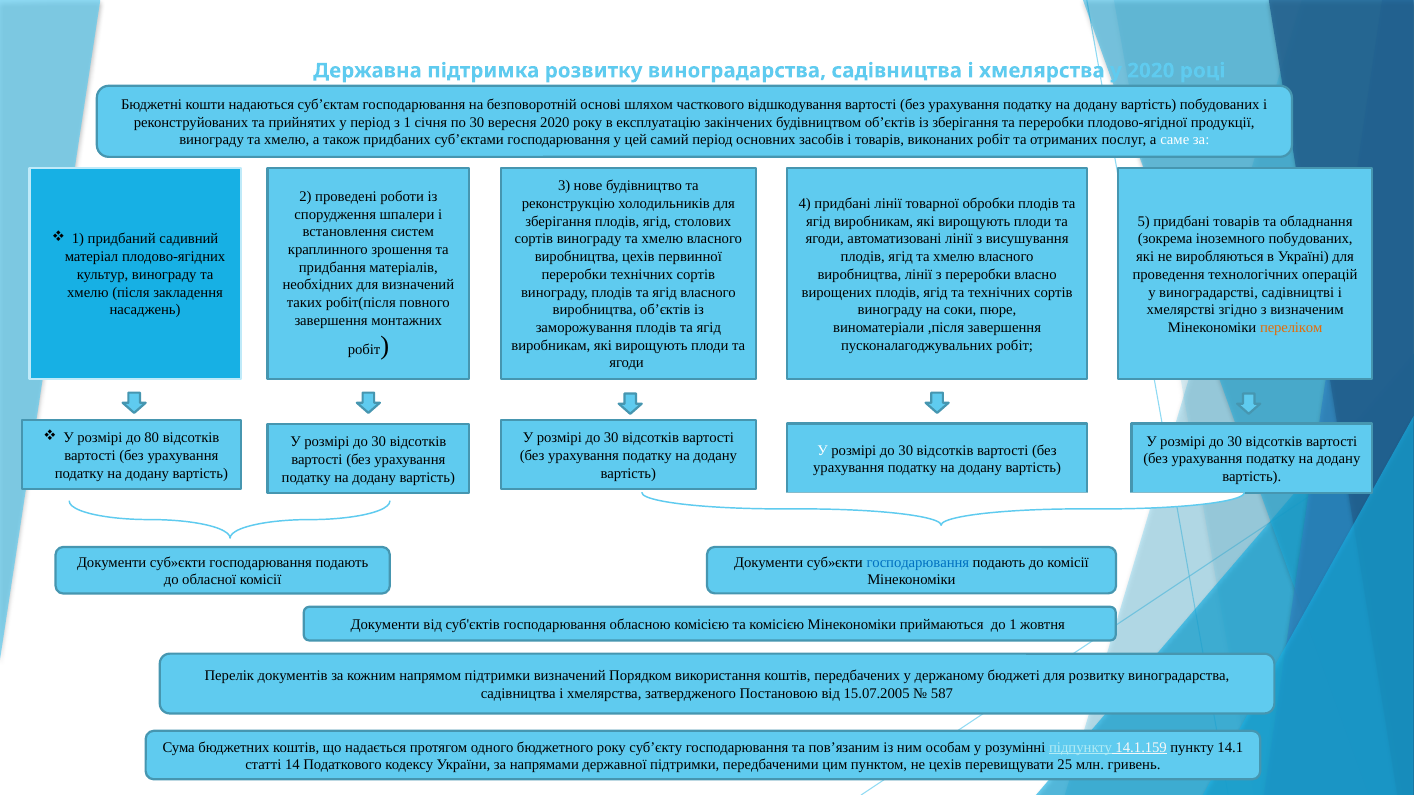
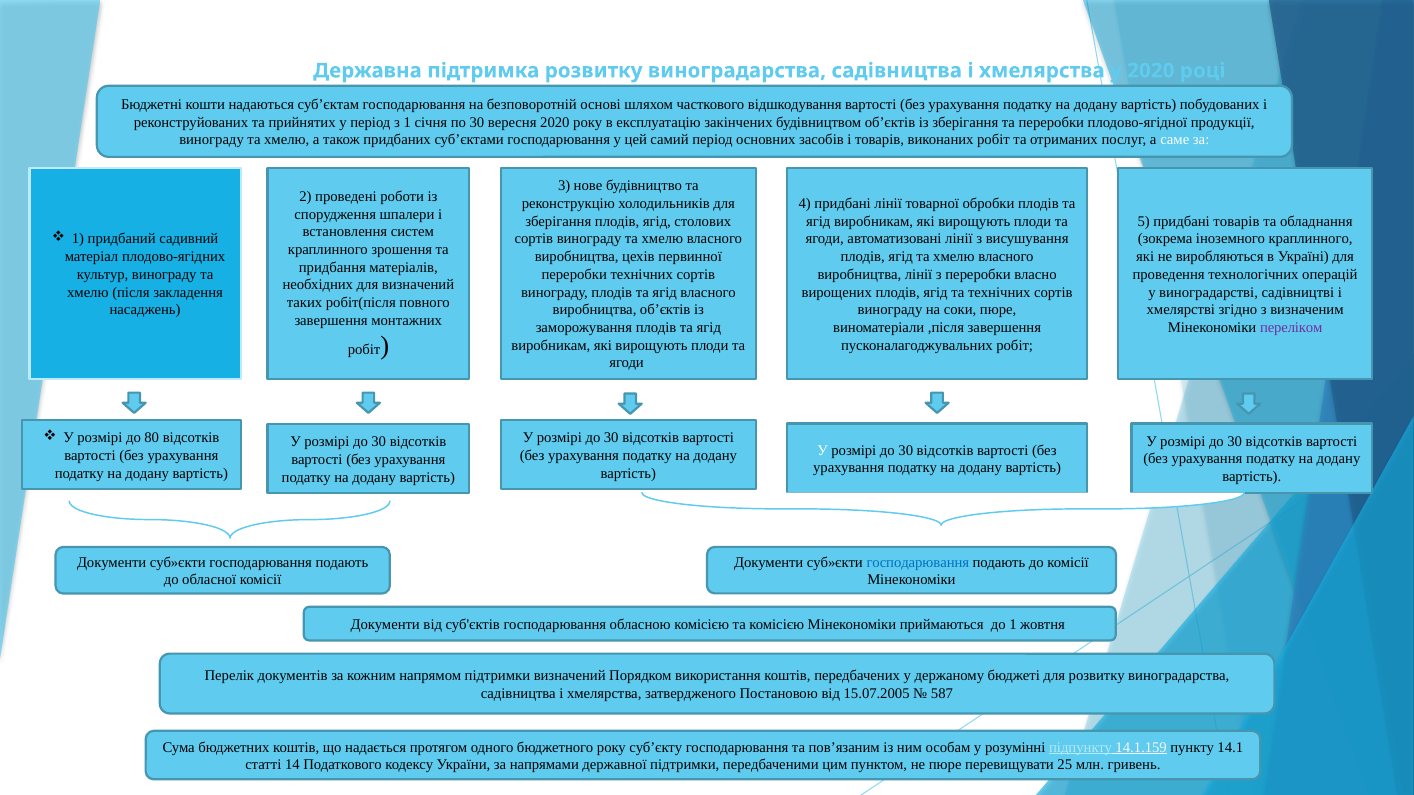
іноземного побудованих: побудованих -> краплинного (1311, 239)
переліком colour: orange -> purple (1291, 328)
не цехів: цехів -> пюре (945, 765)
